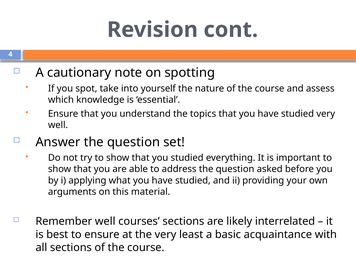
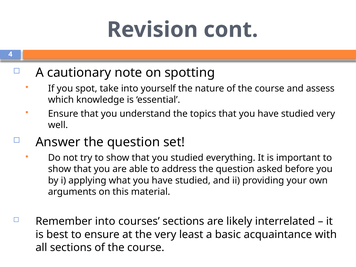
Remember well: well -> into (105, 221)
